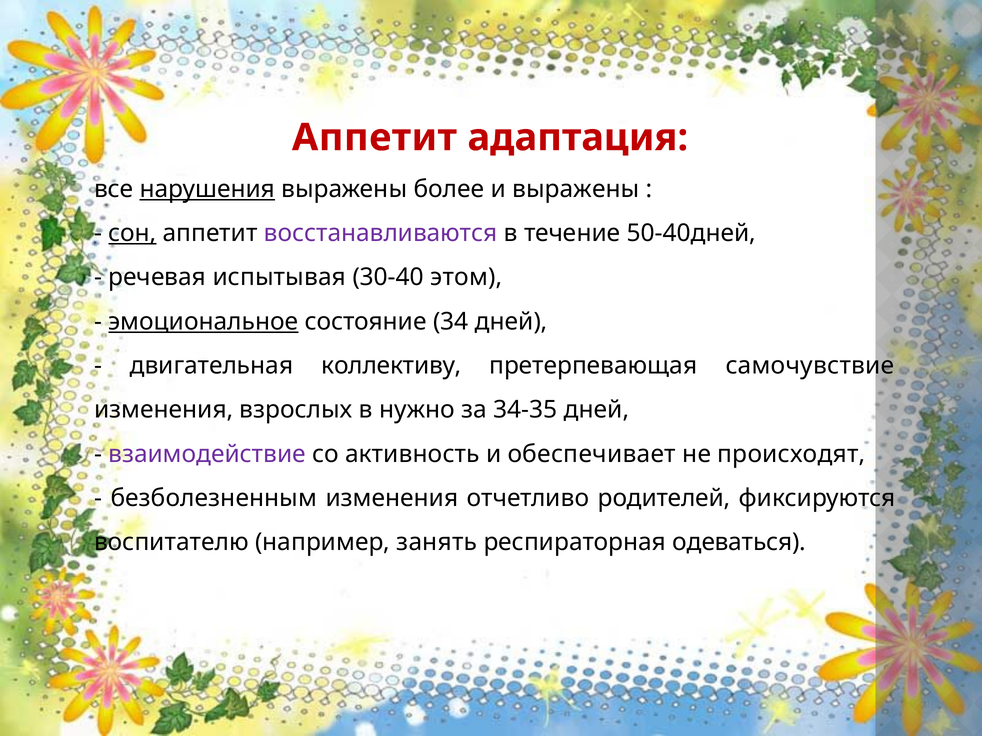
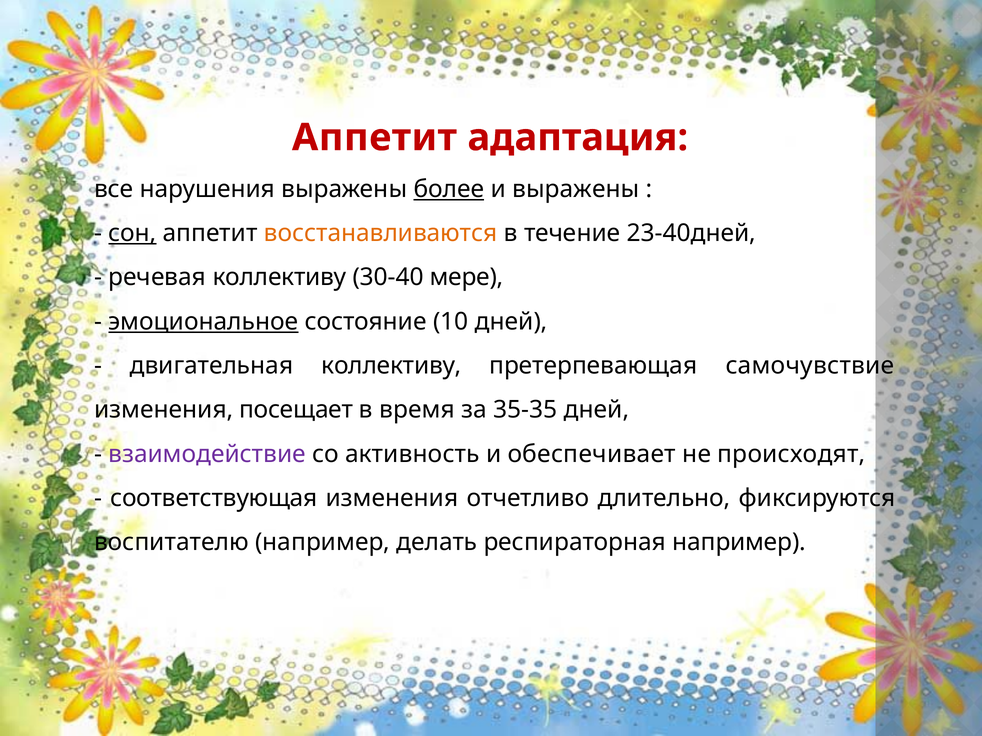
нарушения underline: present -> none (207, 189)
более underline: none -> present (449, 189)
восстанавливаются colour: purple -> orange (381, 233)
50-40дней: 50-40дней -> 23-40дней (691, 233)
речевая испытывая: испытывая -> коллективу (279, 278)
этом: этом -> мере (467, 278)
34: 34 -> 10 (451, 322)
взрослых: взрослых -> посещает (296, 410)
нужно: нужно -> время (417, 410)
34-35: 34-35 -> 35-35 (525, 410)
безболезненным: безболезненным -> соответствующая (214, 498)
родителей: родителей -> длительно (664, 498)
занять: занять -> делать (437, 543)
респираторная одеваться: одеваться -> например (739, 543)
